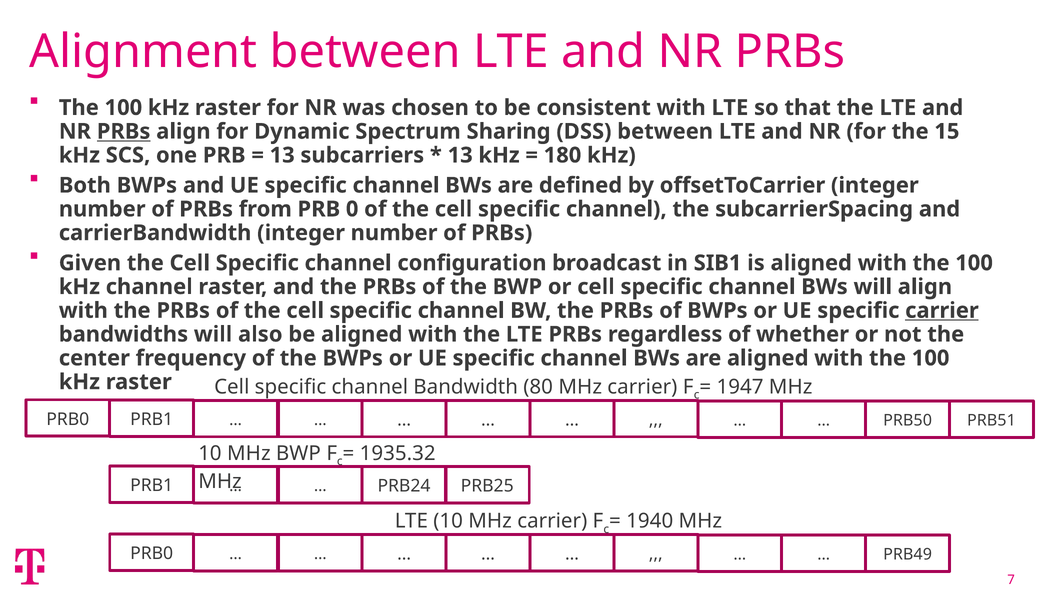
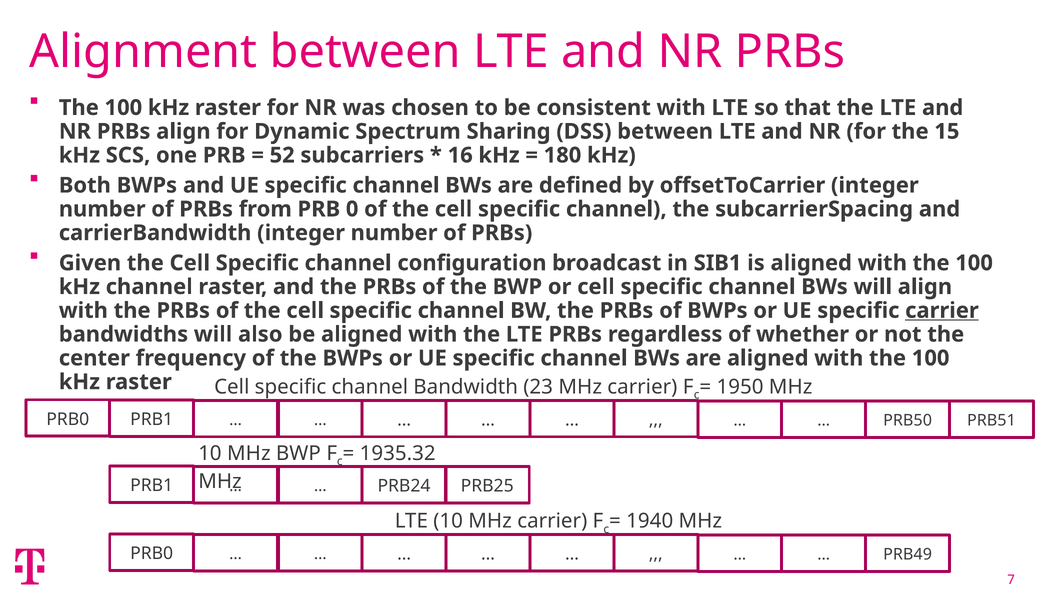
PRBs underline: present -> none (124, 131)
13: 13 -> 52 (282, 155)
13: 13 -> 16 (460, 155)
80: 80 -> 23 (538, 387)
1947: 1947 -> 1950 (740, 387)
